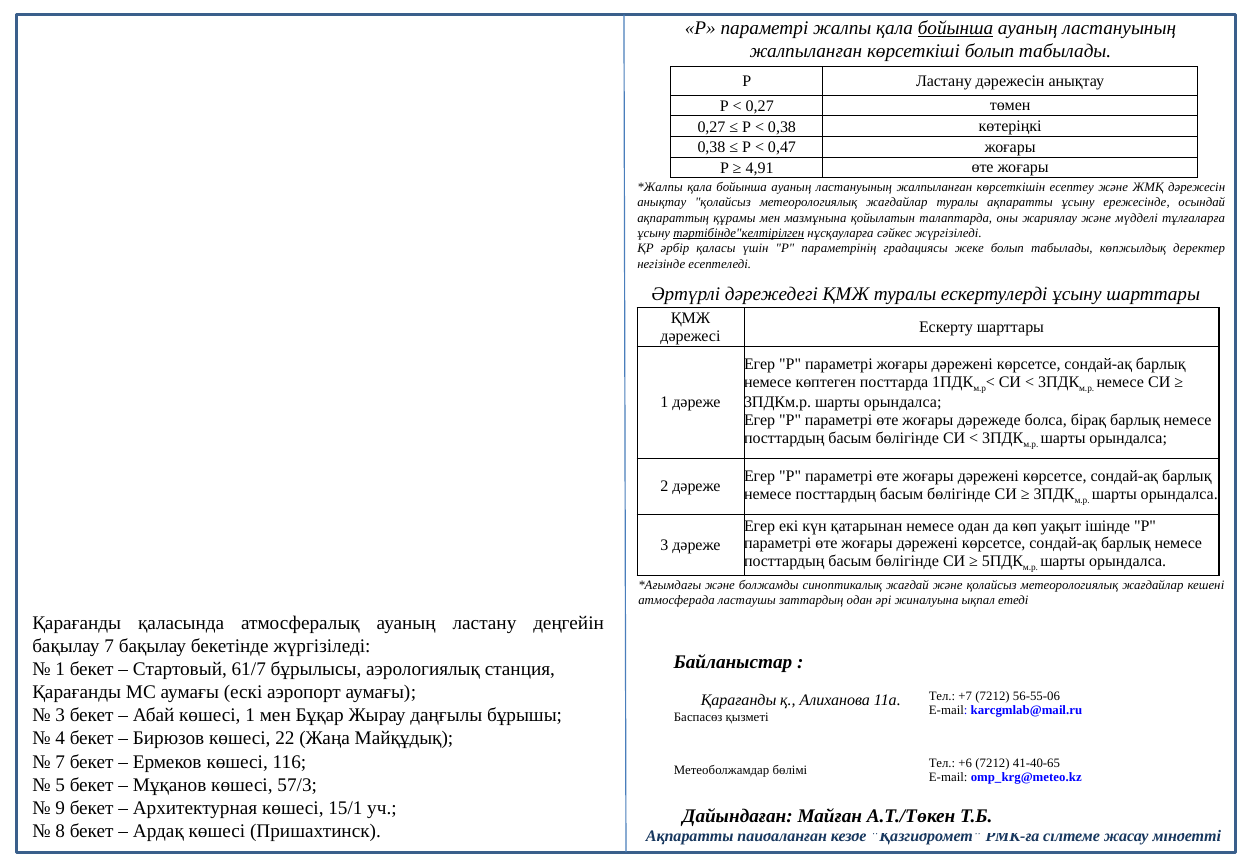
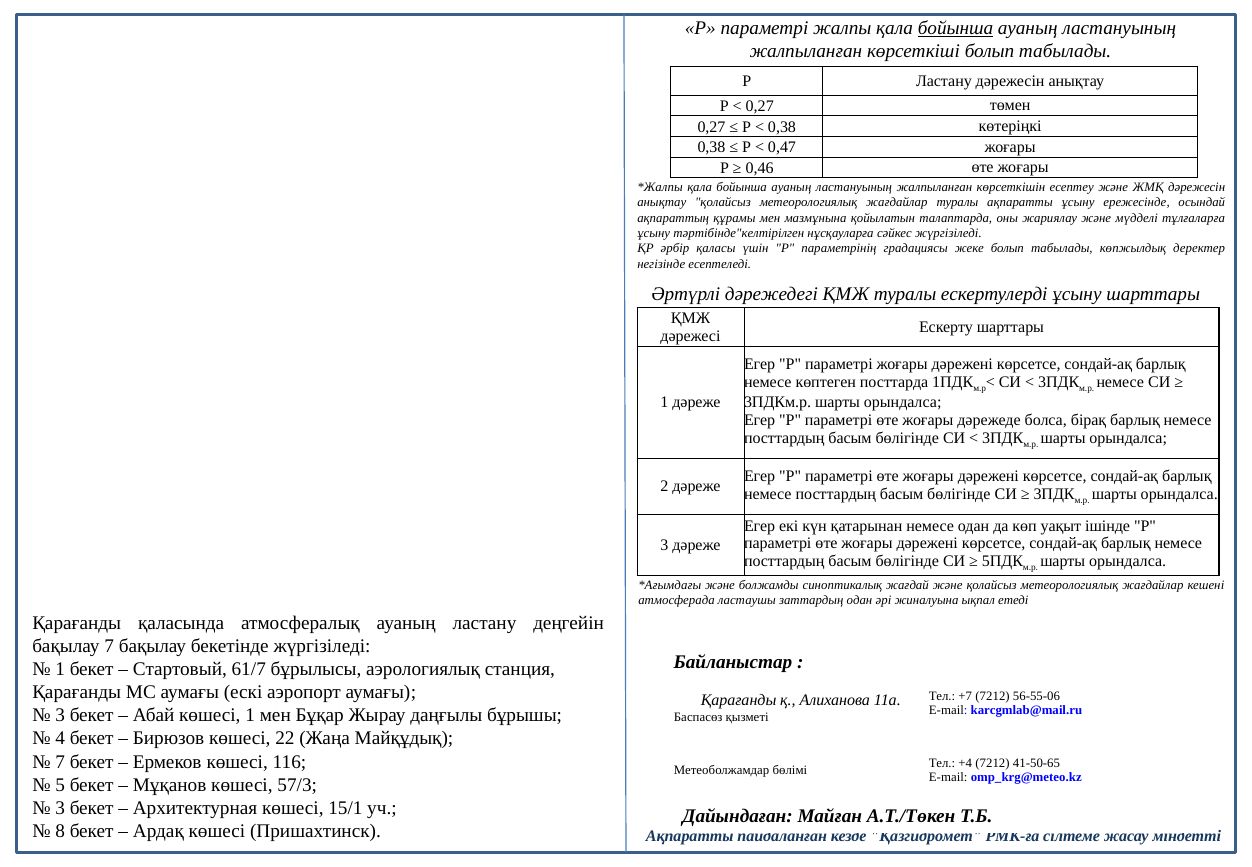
4,91: 4,91 -> 0,46 (760, 168)
тәртібінде"келтірілген underline: present -> none (739, 233)
+6: +6 -> +4 (965, 763)
41-40-65: 41-40-65 -> 41-50-65 (1037, 763)
9: 9 -> 3 (60, 808)
